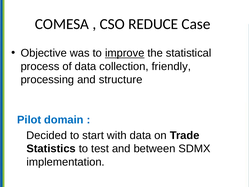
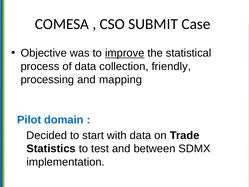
REDUCE: REDUCE -> SUBMIT (153, 24)
structure: structure -> mapping (121, 80)
